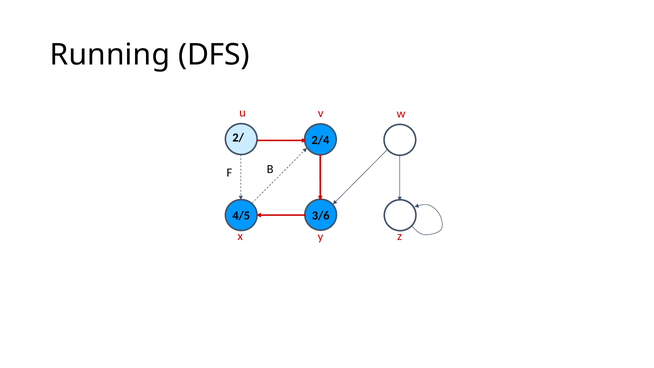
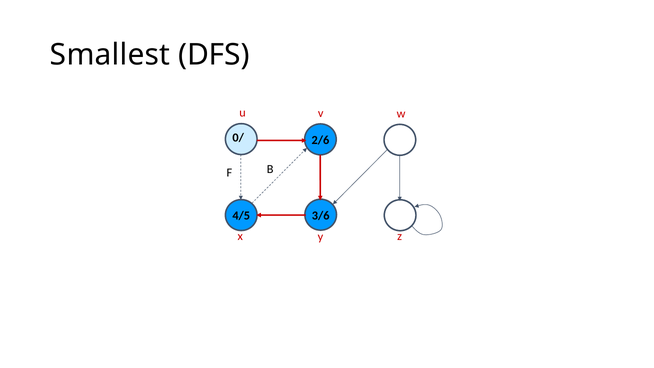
Running: Running -> Smallest (110, 55)
2/: 2/ -> 0/ (238, 138)
2/4: 2/4 -> 2/6 (320, 140)
